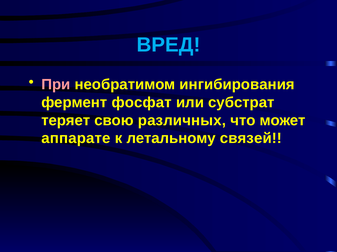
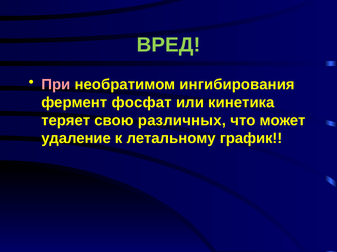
ВРЕД colour: light blue -> light green (168, 45)
субстрат: субстрат -> кинетика (241, 103)
аппарате: аппарате -> удаление (76, 139)
связей: связей -> график (251, 139)
